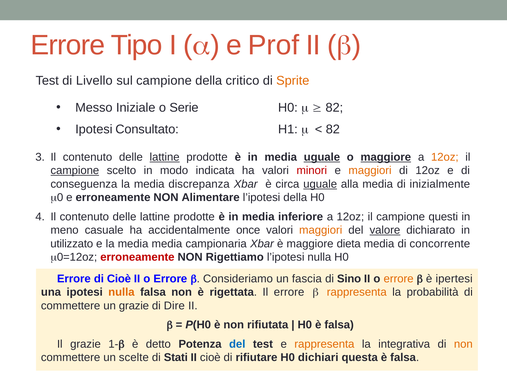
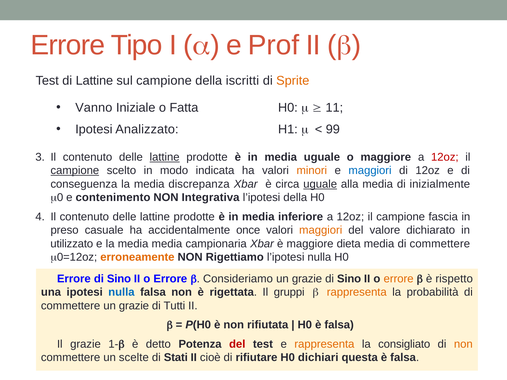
di Livello: Livello -> Lattine (94, 81)
critico: critico -> iscritti (242, 81)
Messo: Messo -> Vanno (94, 108)
Serie: Serie -> Fatta (184, 108)
82: 82 -> 11 (334, 108)
Consultato: Consultato -> Analizzato (147, 129)
82: 82 -> 99 (333, 129)
uguale underline: present -> none (322, 157)
maggiore underline: present -> none (386, 157)
12oz colour: orange -> red (445, 157)
minori colour: red -> orange (312, 171)
maggiori colour: orange -> blue (370, 171)
e erroneamente: erroneamente -> contenimento (113, 198)
Alimentare: Alimentare -> Integrativa (211, 198)
questi: questi -> fascia (443, 217)
meno: meno -> preso (65, 230)
valore underline: present -> none (385, 230)
media di concorrente: concorrente -> commettere (440, 244)
erroneamente colour: red -> orange (137, 257)
Errore di Cioè: Cioè -> Sino (119, 279)
fascia: fascia -> grazie (307, 279)
ipertesi: ipertesi -> rispetto (454, 279)
nulla colour: orange -> blue (121, 292)
Il errore: errore -> gruppi (289, 292)
Dire: Dire -> Tutti (174, 306)
del colour: blue -> red (237, 344)
integrativa: integrativa -> consigliato (404, 344)
